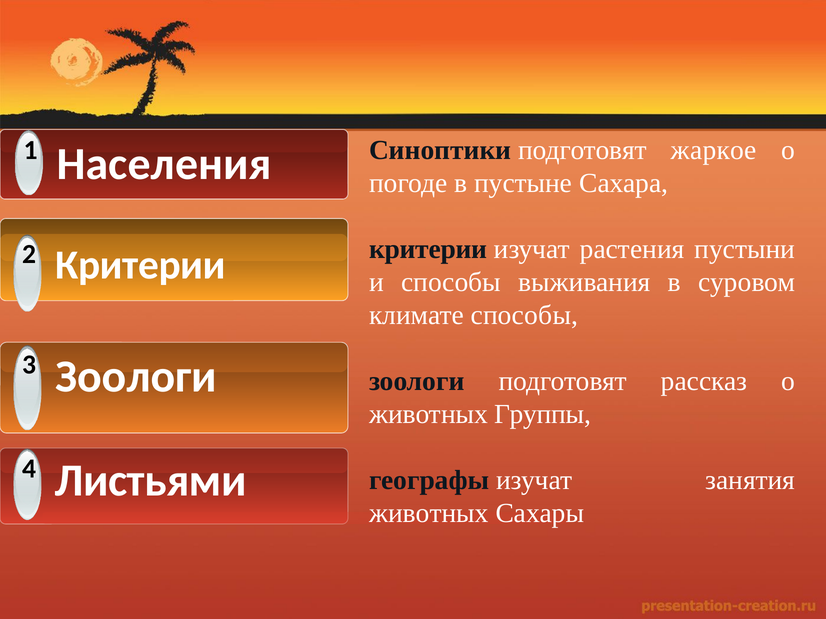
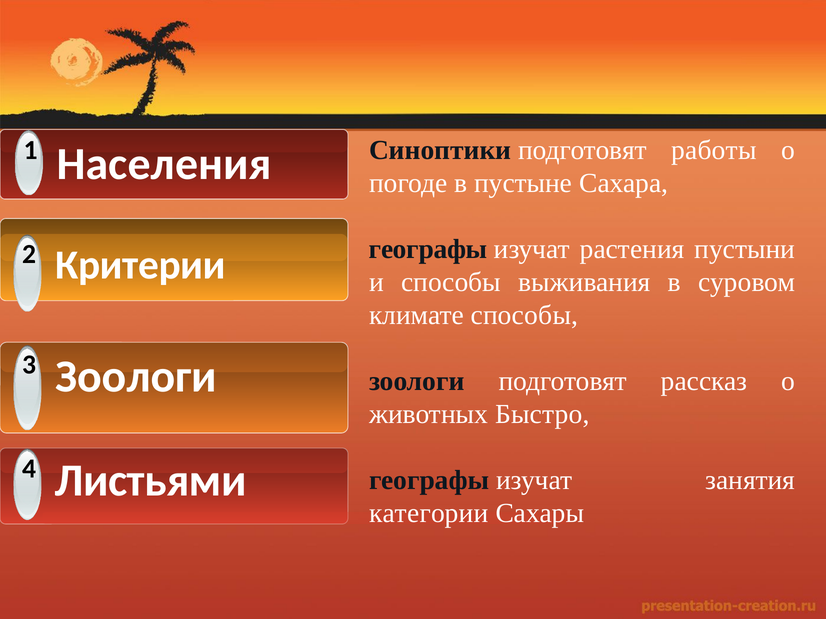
жаркое: жаркое -> работы (714, 150)
критерии: критерии -> географы (428, 249)
Группы: Группы -> Быстро (542, 414)
животных: животных -> категории (429, 514)
